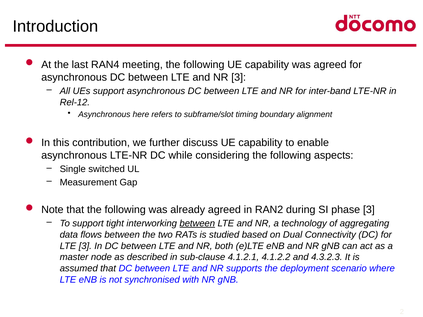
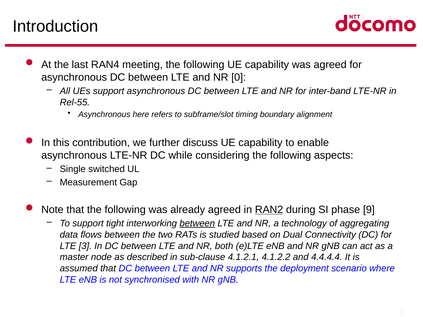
NR 3: 3 -> 0 (239, 77)
Rel-12: Rel-12 -> Rel-55 (75, 102)
RAN2 underline: none -> present (269, 210)
phase 3: 3 -> 9 (369, 210)
4.3.2.3: 4.3.2.3 -> 4.4.4.4 (327, 257)
